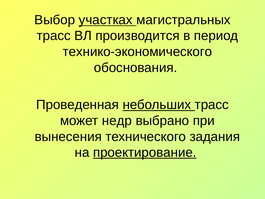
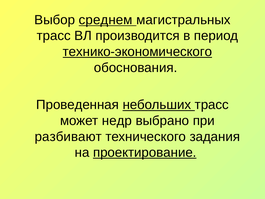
участках: участках -> среднем (106, 20)
технико-экономического underline: none -> present (137, 52)
вынесения: вынесения -> разбивают (68, 136)
